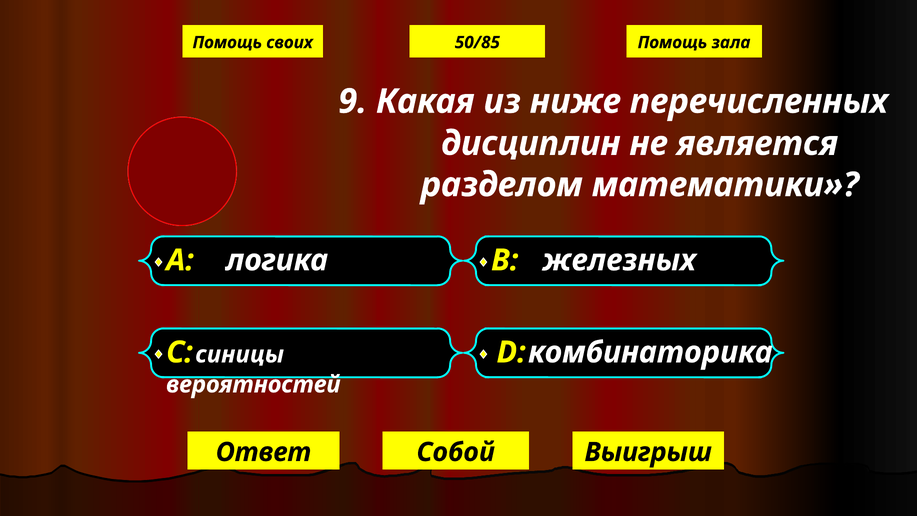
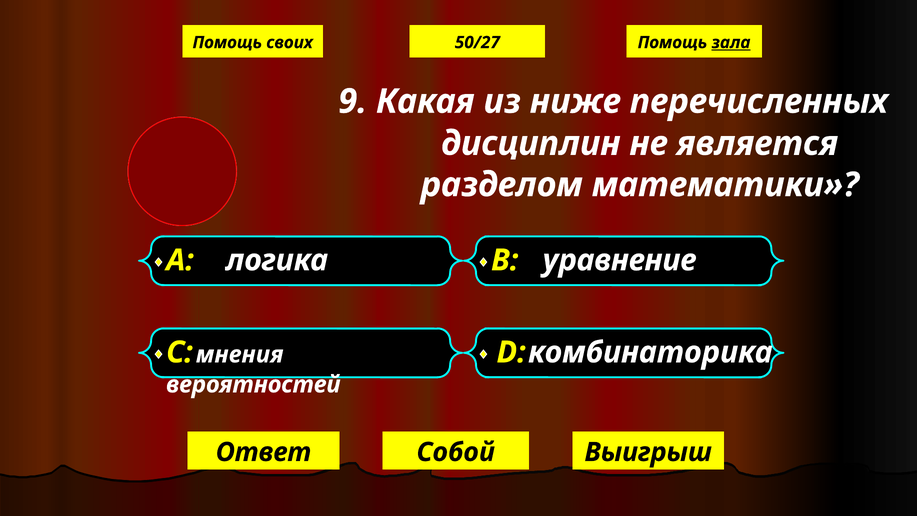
50/85: 50/85 -> 50/27 (477, 42)
зала underline: none -> present (731, 42)
железных: железных -> уравнение (619, 260)
синицы: синицы -> мнения (240, 354)
